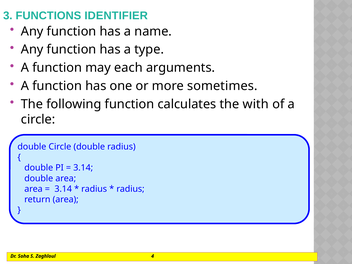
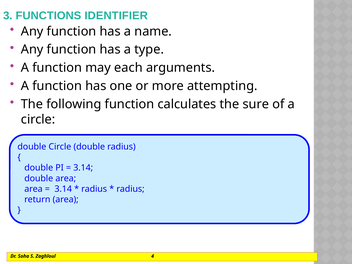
sometimes: sometimes -> attempting (222, 86)
with: with -> sure (256, 104)
